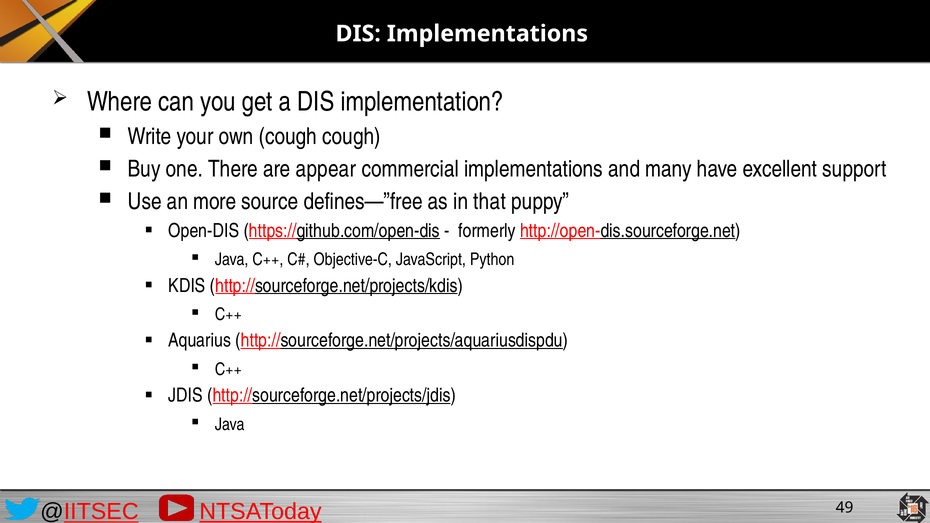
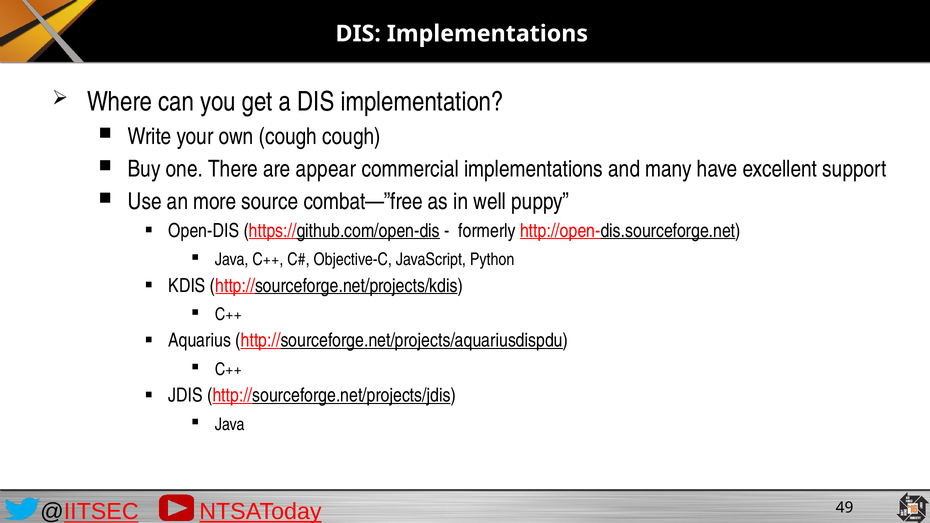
defines—”free: defines—”free -> combat—”free (363, 202)
that: that -> well (490, 202)
